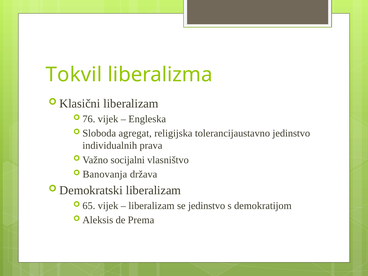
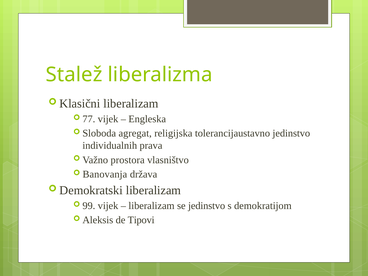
Tokvil: Tokvil -> Stalež (74, 75)
76: 76 -> 77 (89, 119)
socijalni: socijalni -> prostora (128, 160)
65: 65 -> 99 (89, 206)
Prema: Prema -> Tipovi (141, 220)
